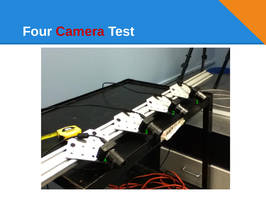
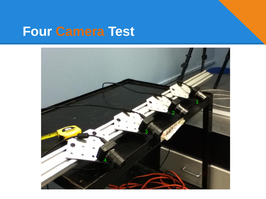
Camera colour: red -> orange (80, 32)
